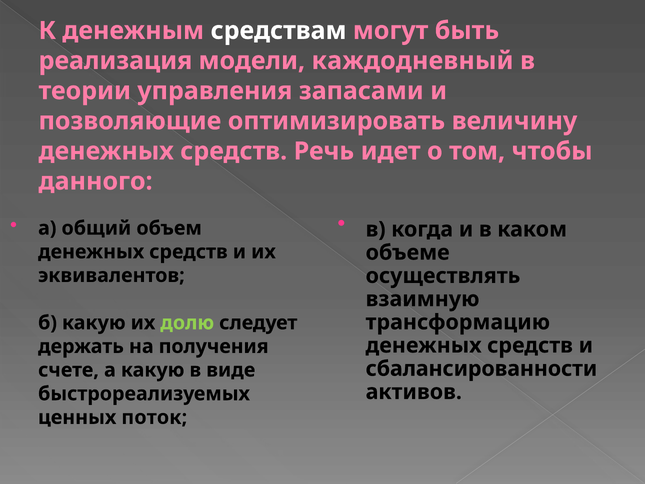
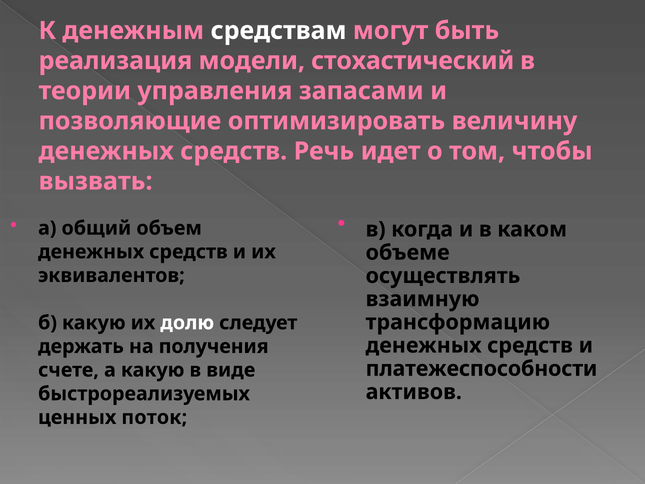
каждодневный: каждодневный -> стохастический (413, 61)
данного: данного -> вызвать (96, 181)
долю colour: light green -> white (187, 323)
сбалансированности: сбалансированности -> платежеспособности (481, 369)
